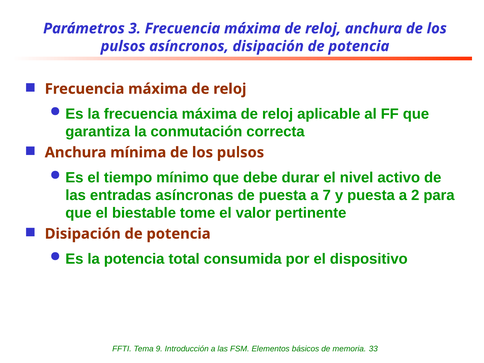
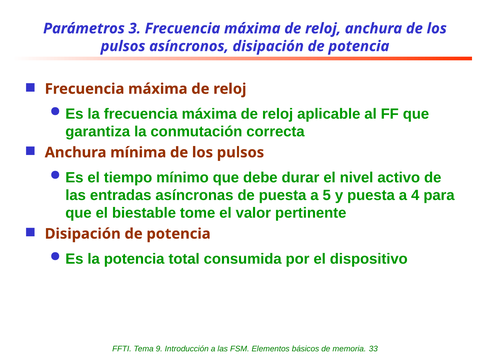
7: 7 -> 5 (327, 195)
2: 2 -> 4 (415, 195)
